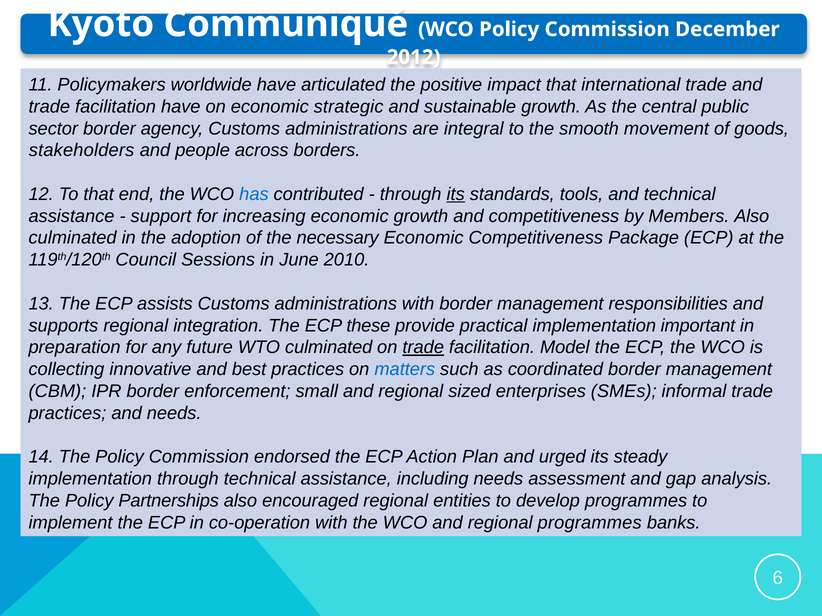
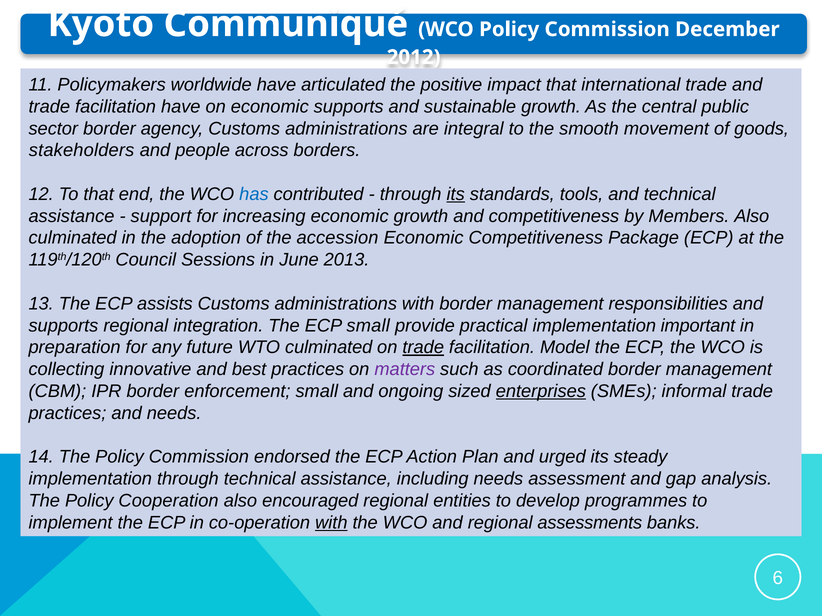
economic strategic: strategic -> supports (349, 107)
necessary: necessary -> accession (338, 238)
2010: 2010 -> 2013 (347, 260)
ECP these: these -> small (368, 326)
matters colour: blue -> purple (405, 370)
small and regional: regional -> ongoing (411, 392)
enterprises underline: none -> present (541, 392)
Partnerships: Partnerships -> Cooperation (169, 501)
with underline: none -> present (331, 523)
regional programmes: programmes -> assessments (590, 523)
